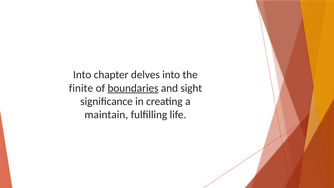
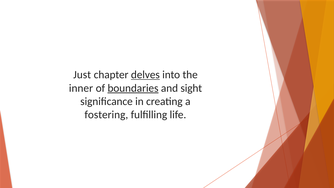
Into: Into -> Just (82, 75)
delves underline: none -> present (145, 75)
finite: finite -> inner (81, 88)
maintain: maintain -> fostering (106, 115)
